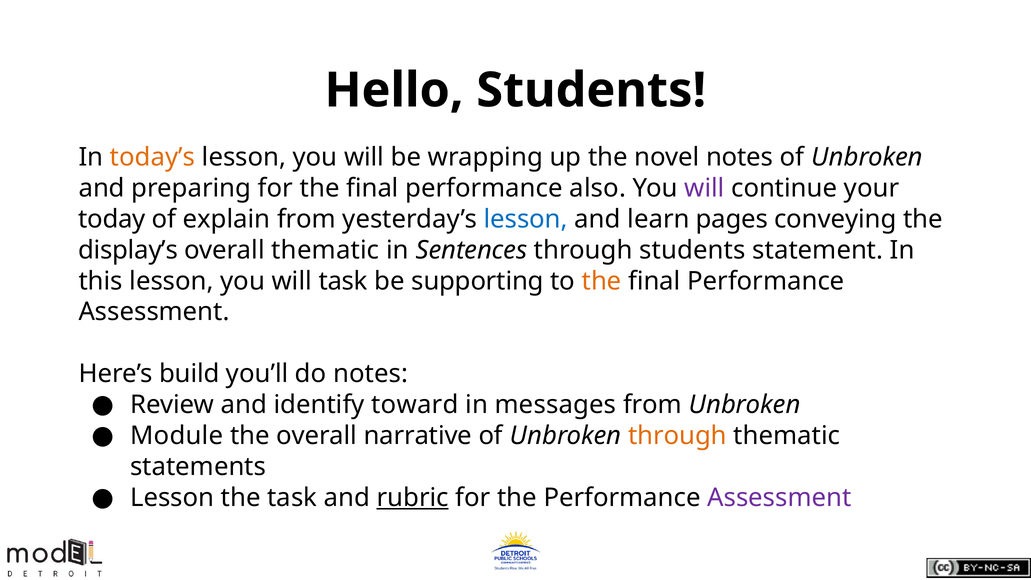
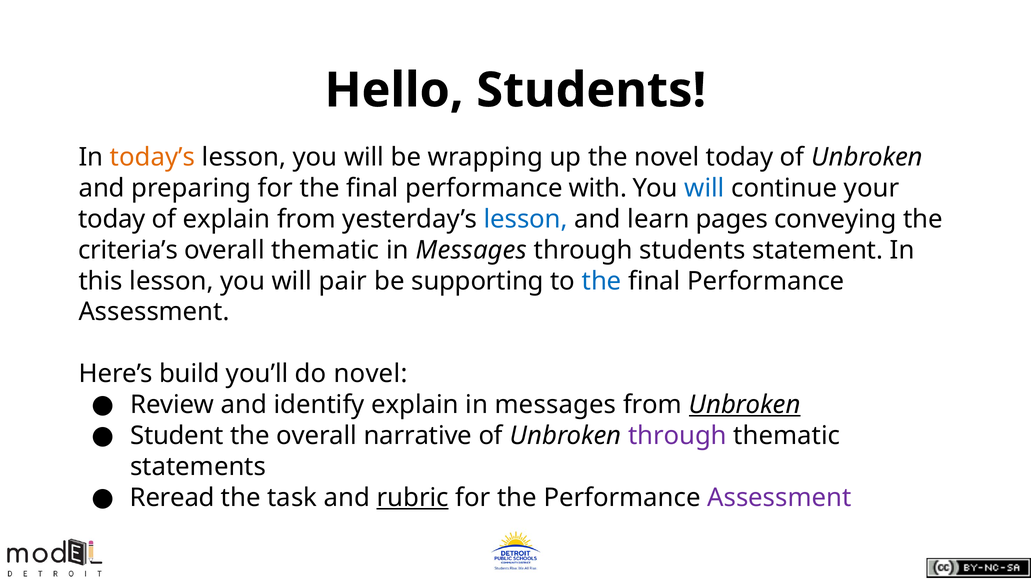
novel notes: notes -> today (740, 157)
also: also -> with (598, 188)
will colour: purple -> blue (704, 188)
display’s: display’s -> criteria’s (128, 250)
Sentences: Sentences -> Messages (471, 250)
will task: task -> pair (343, 281)
the colour: orange -> blue (602, 281)
do notes: notes -> novel (371, 374)
identify toward: toward -> explain (415, 405)
Unbroken underline: none -> present (745, 405)
Module: Module -> Student (177, 436)
through colour: orange -> purple (677, 436)
Lesson: Lesson -> Reread (172, 497)
